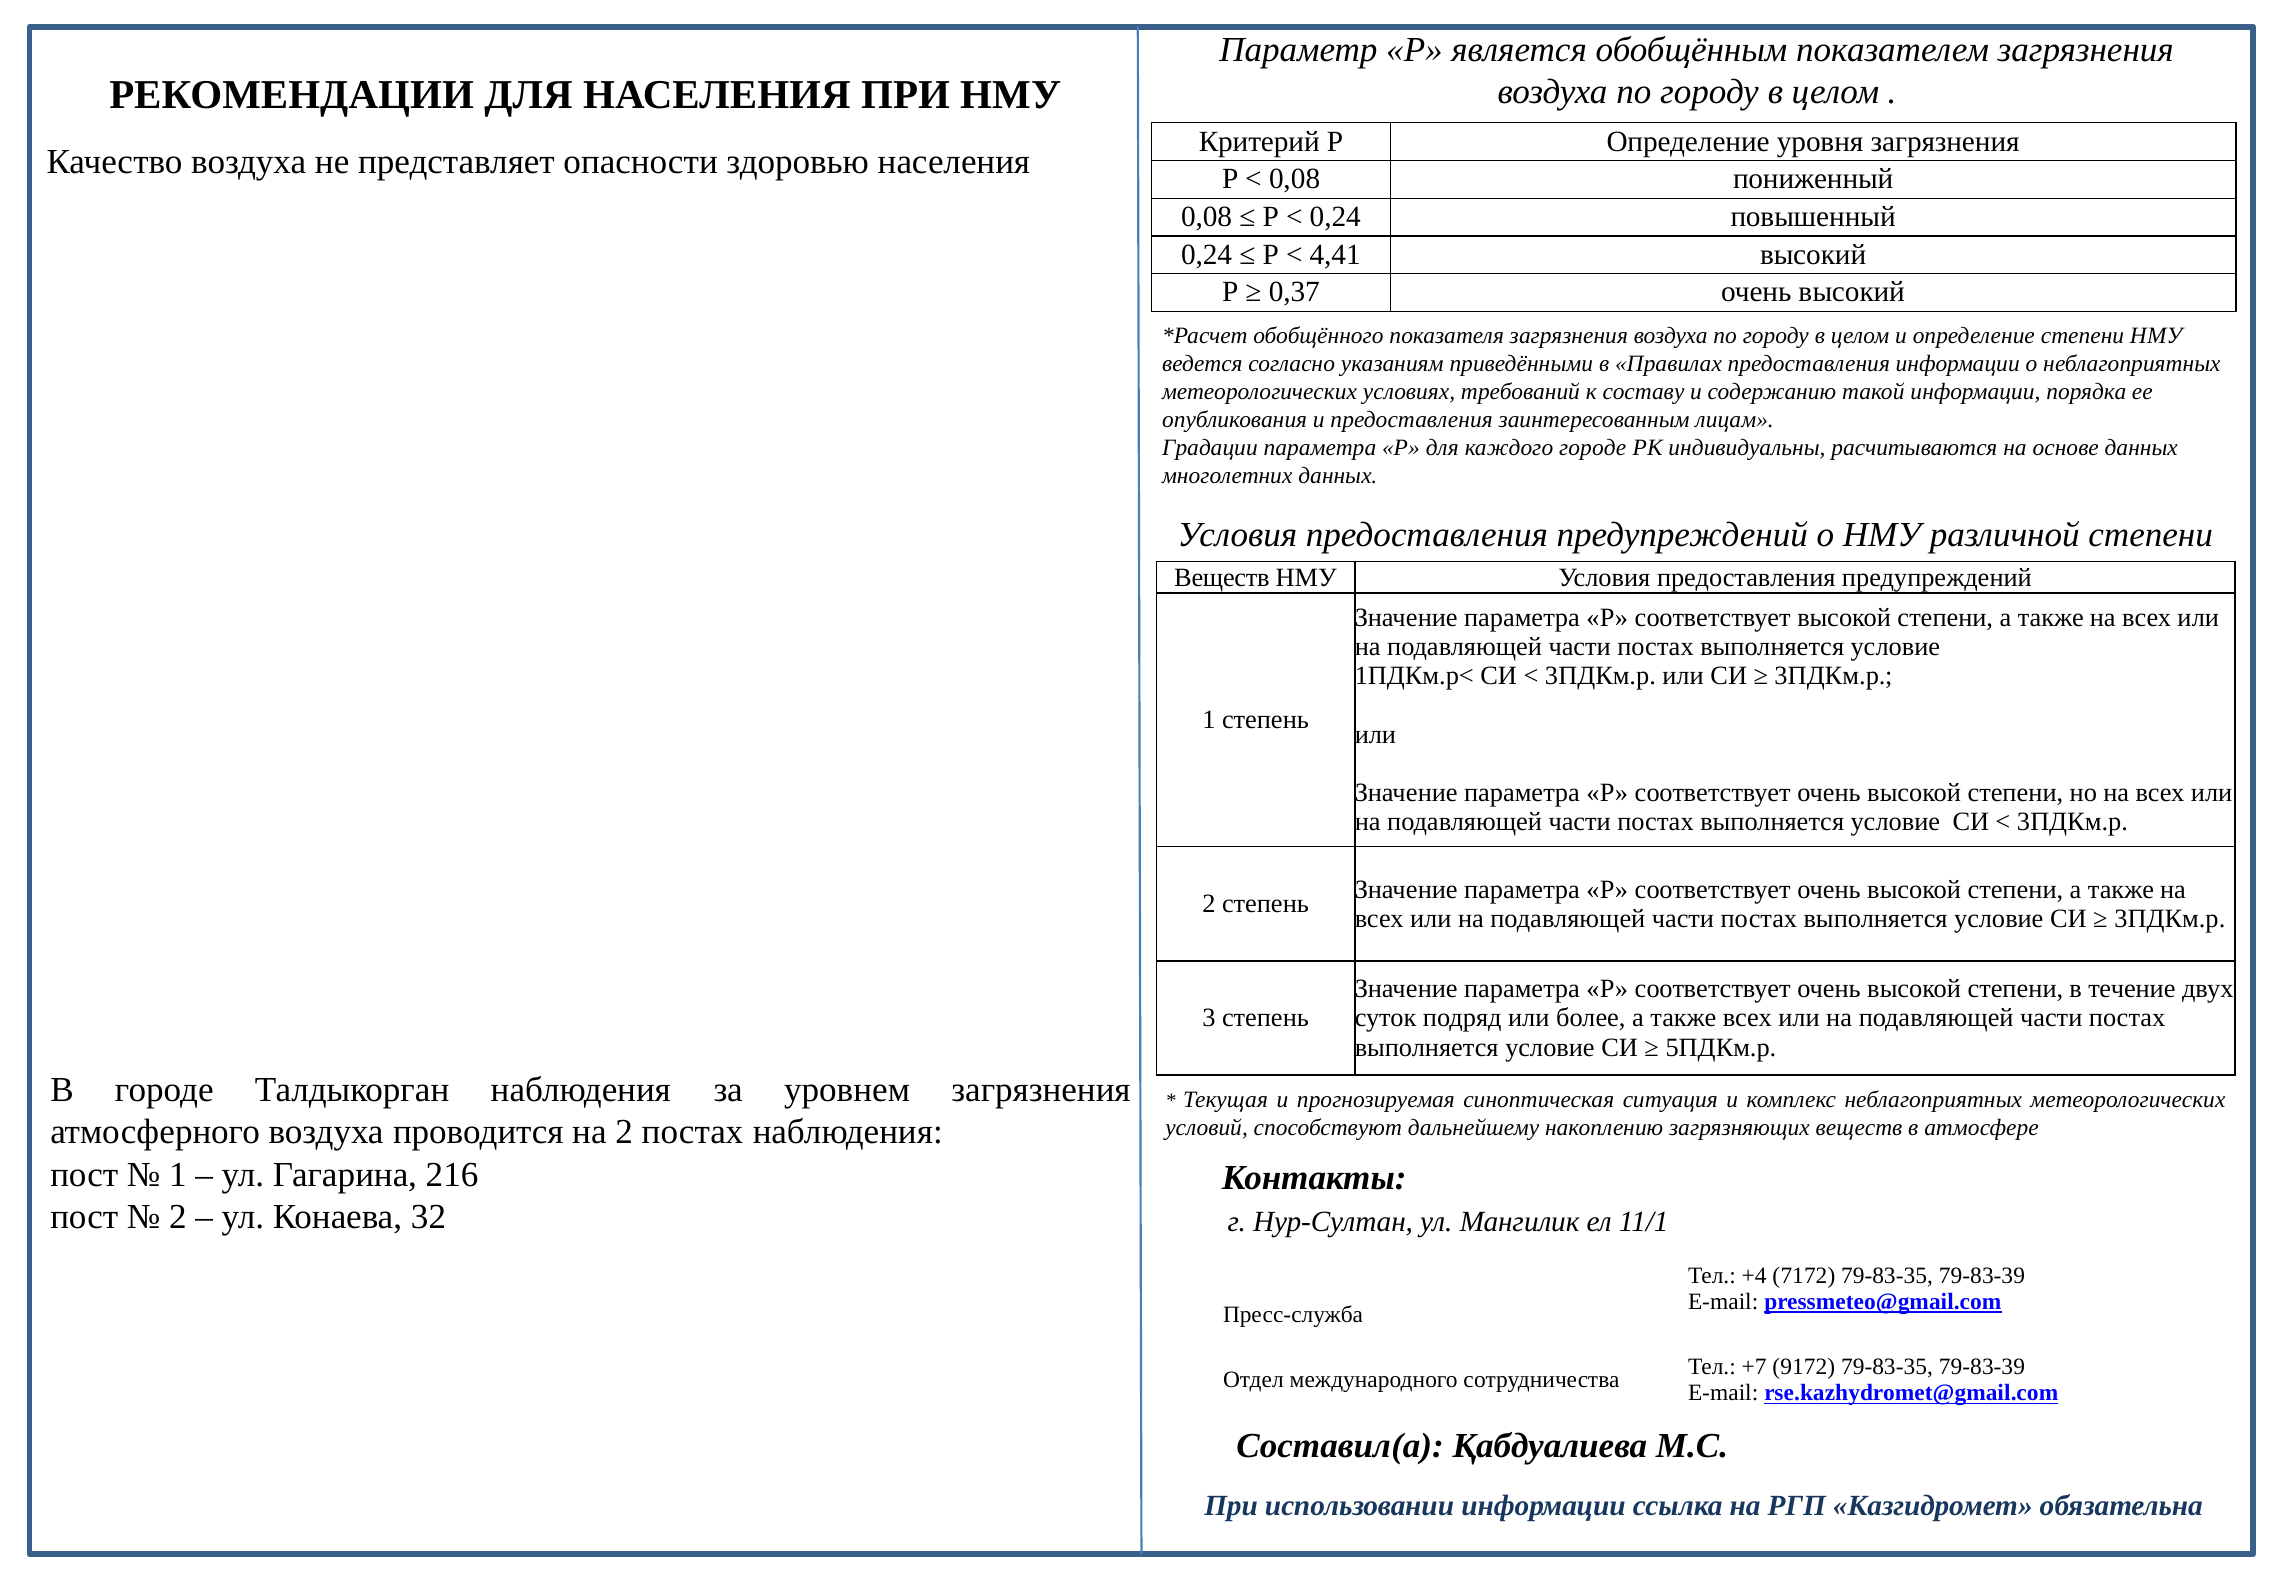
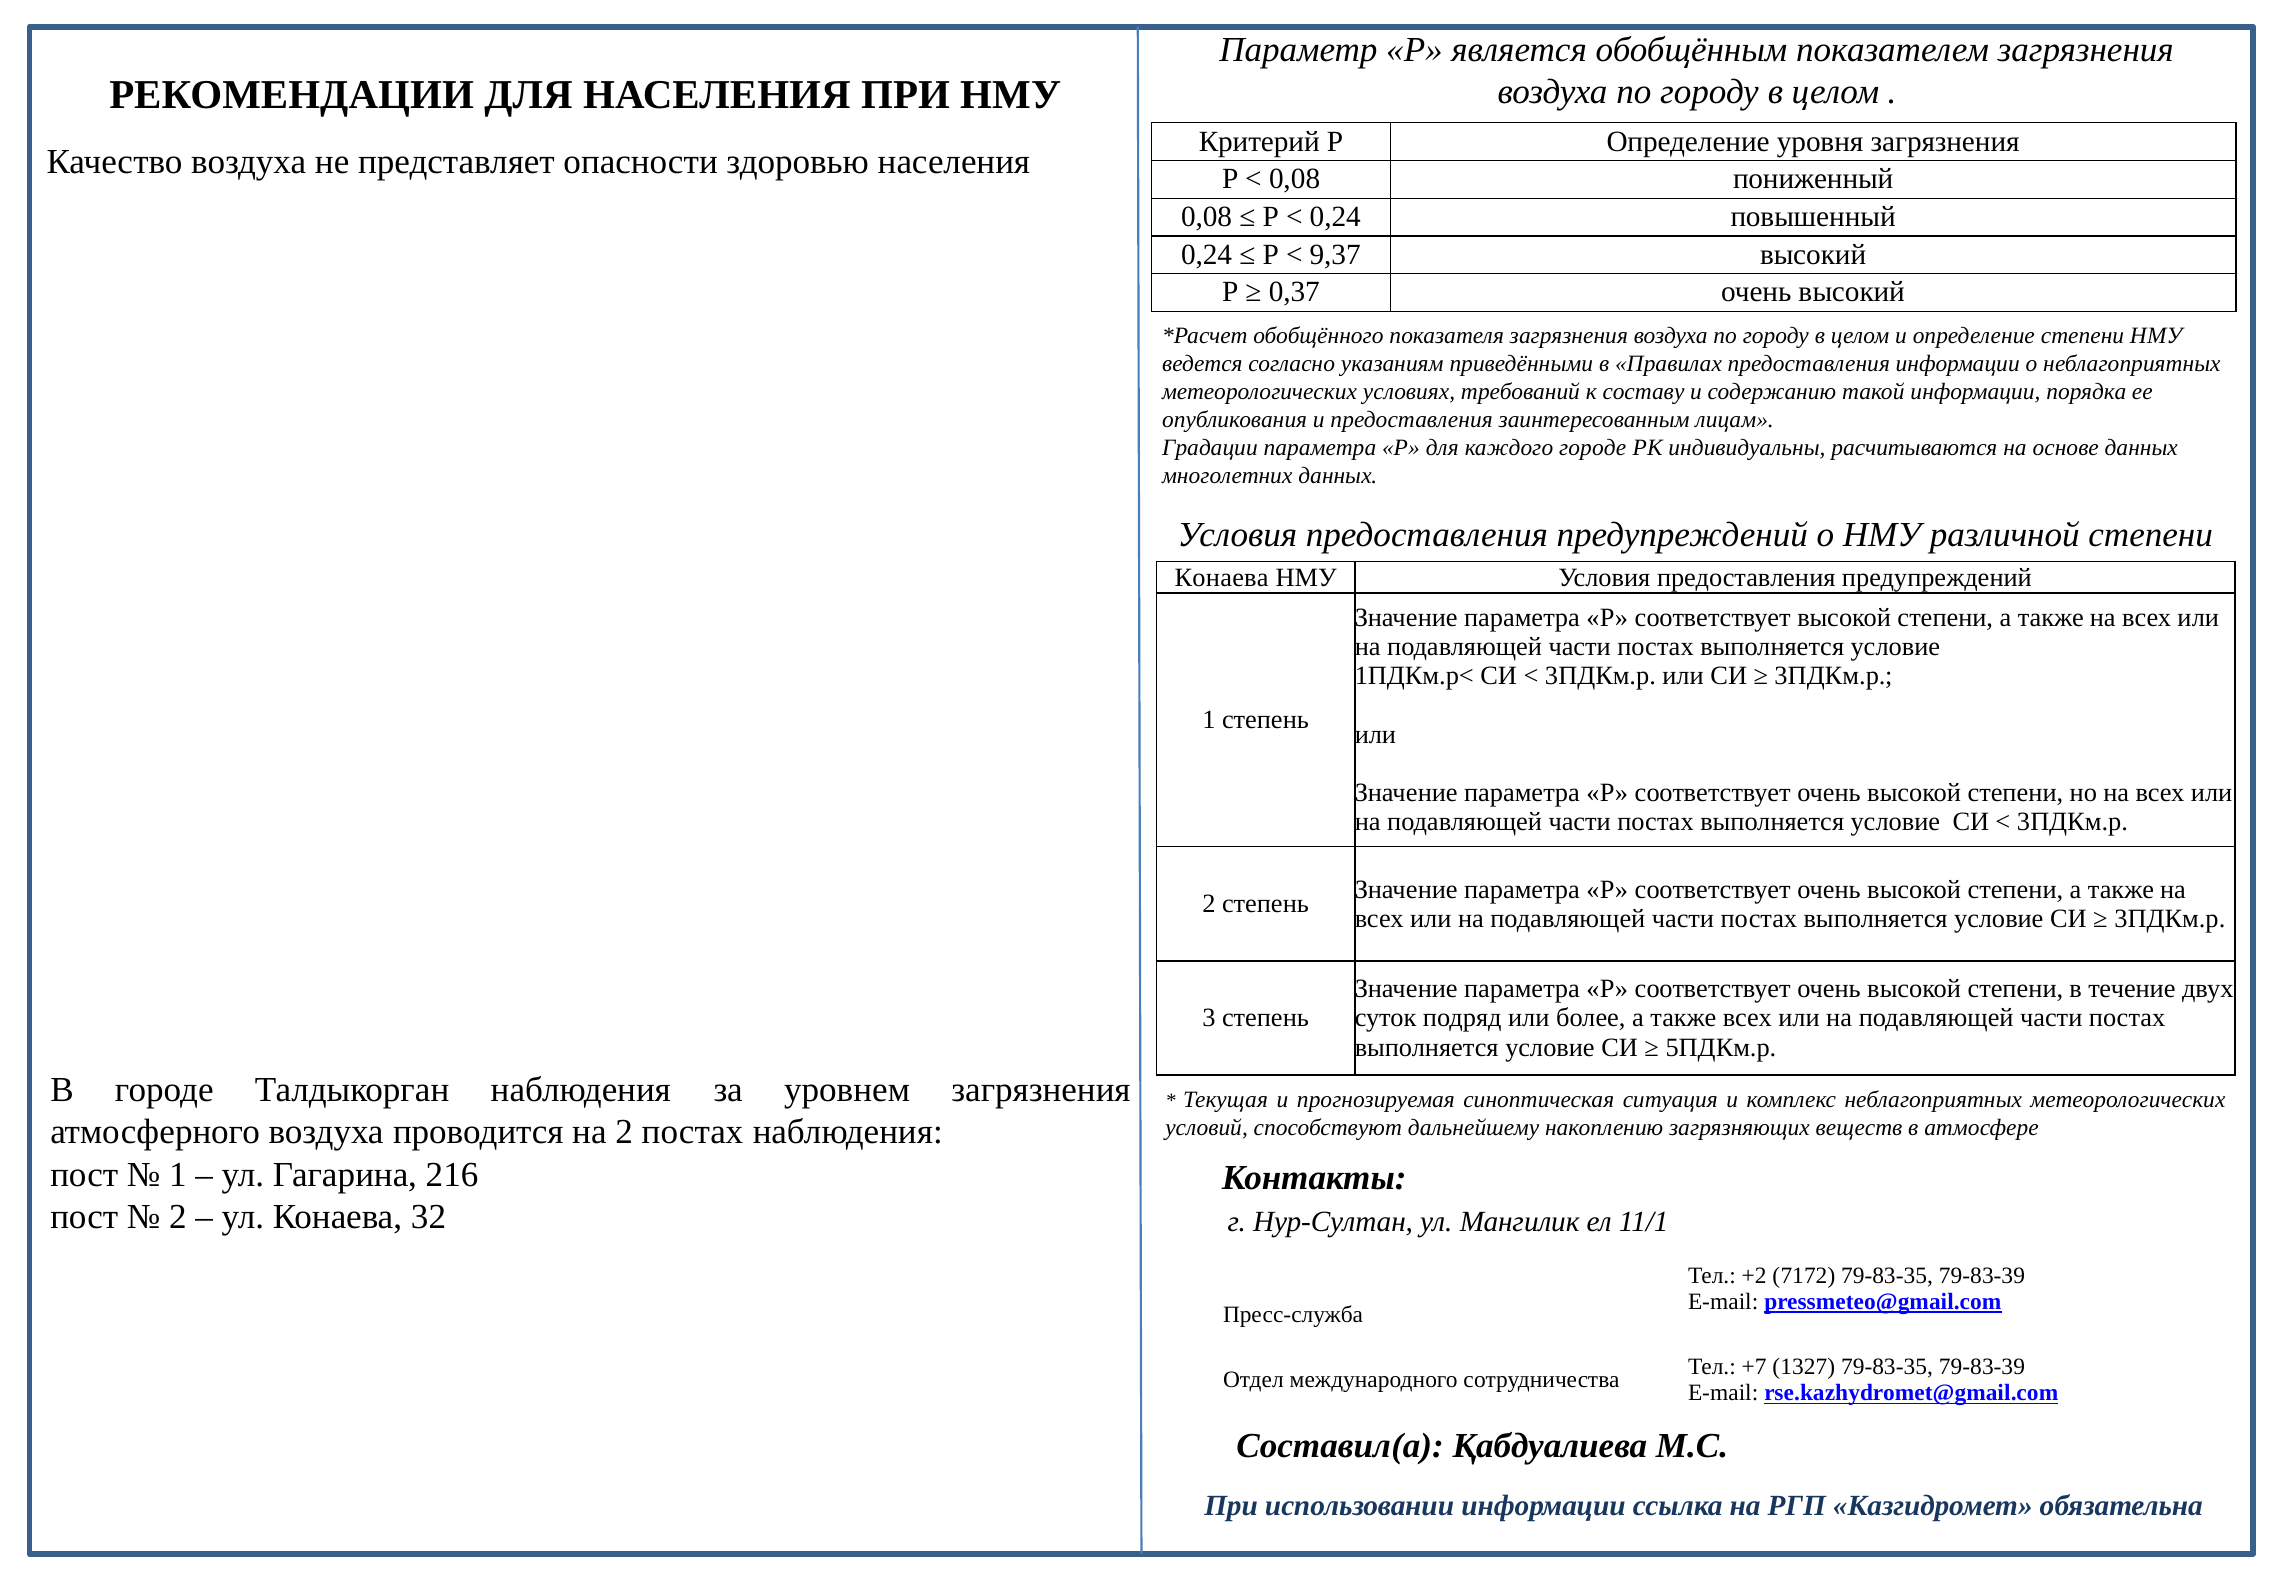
4,41: 4,41 -> 9,37 (1335, 254)
Веществ: Веществ -> Конаева (1222, 577)
+4: +4 -> +2 (1754, 1275)
9172: 9172 -> 1327 (1804, 1366)
